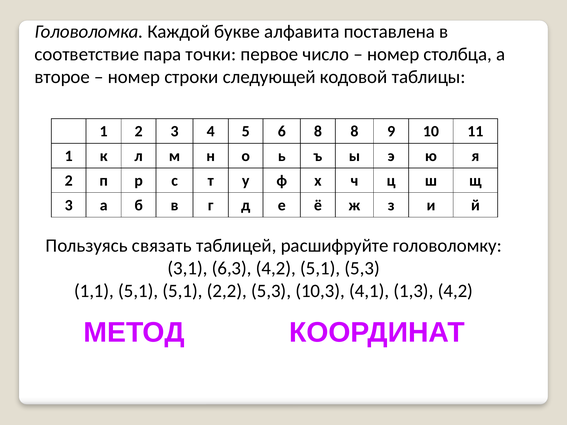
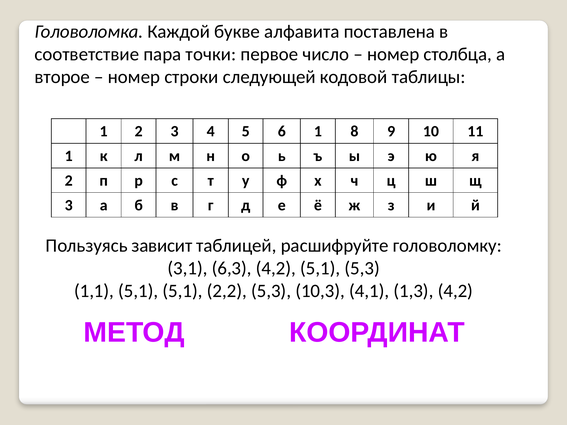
6 8: 8 -> 1 (318, 131)
связать: связать -> зависит (162, 246)
